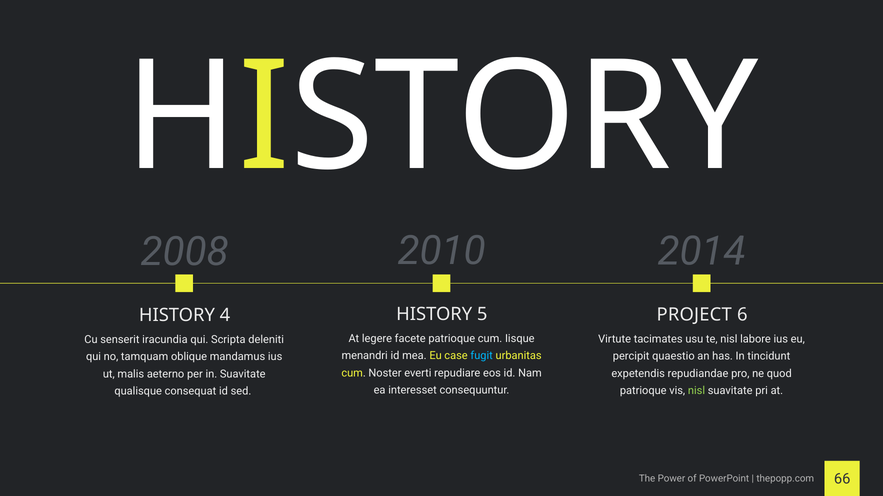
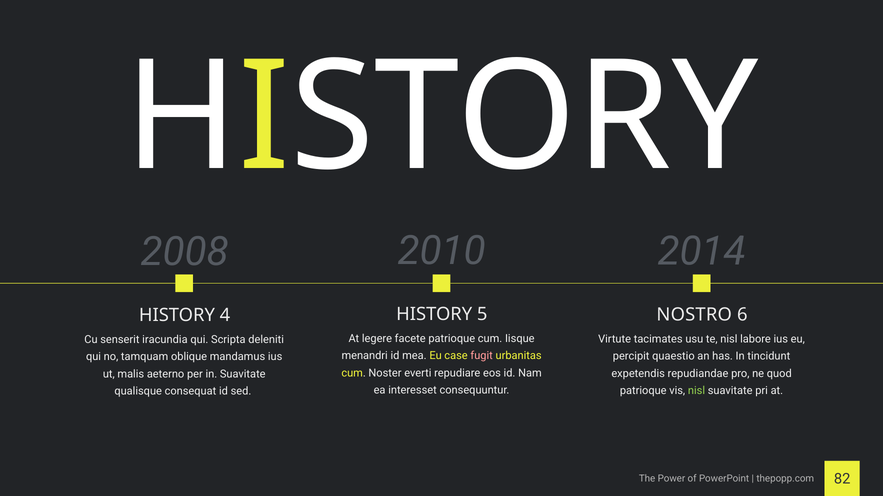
PROJECT: PROJECT -> NOSTRO (694, 315)
fugit colour: light blue -> pink (482, 356)
66: 66 -> 82 (842, 479)
